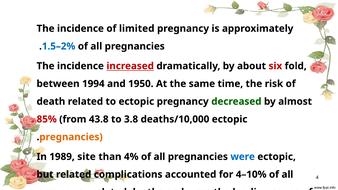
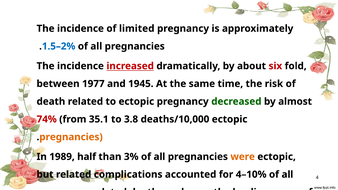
1994: 1994 -> 1977 (93, 84)
1950: 1950 -> 1945 (141, 84)
85%: 85% -> 74% (47, 119)
43.8: 43.8 -> 35.1 (99, 119)
site: site -> half (87, 157)
4%: 4% -> 3% (131, 157)
were colour: blue -> orange (243, 157)
